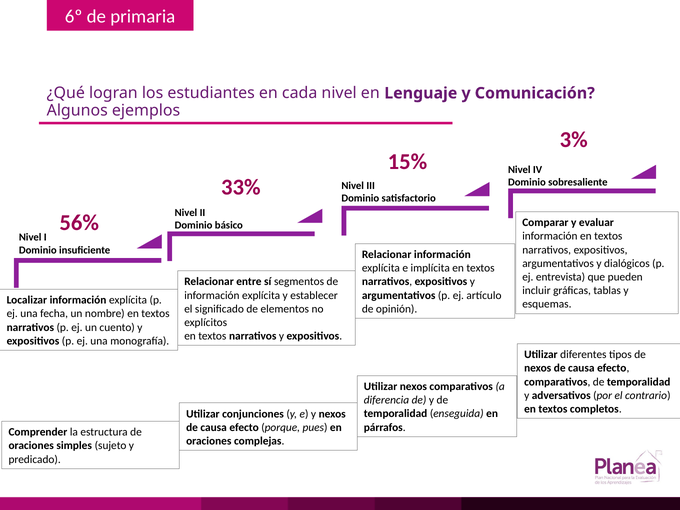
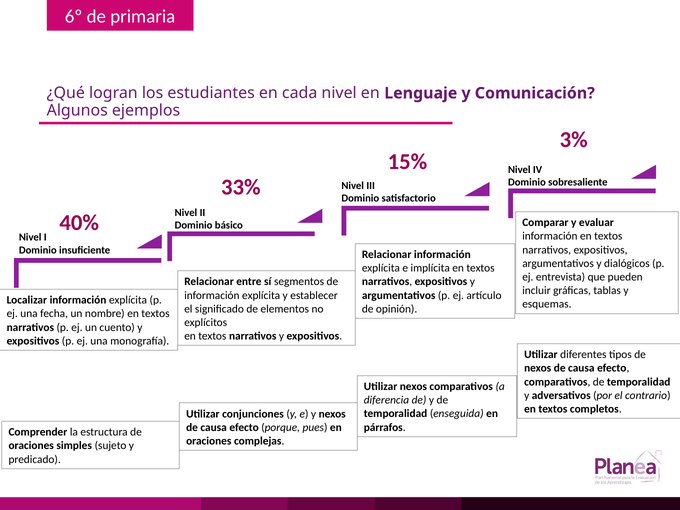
56%: 56% -> 40% (79, 223)
